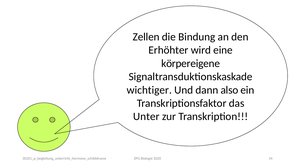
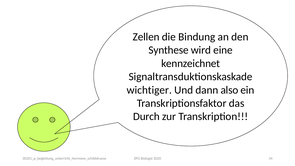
Erhöhter: Erhöhter -> Synthese (169, 50)
körpereigene: körpereigene -> kennzeichnet (191, 63)
Unter: Unter -> Durch (146, 116)
